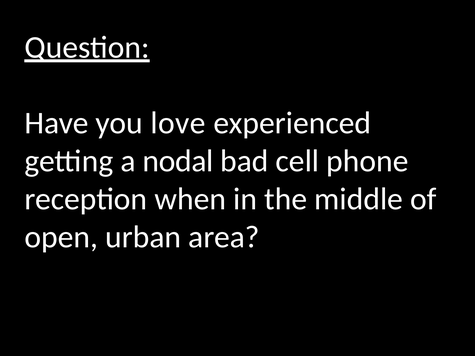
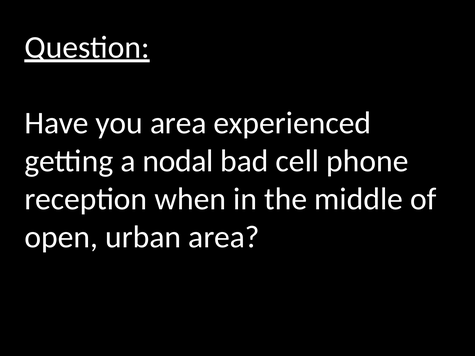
you love: love -> area (178, 123)
